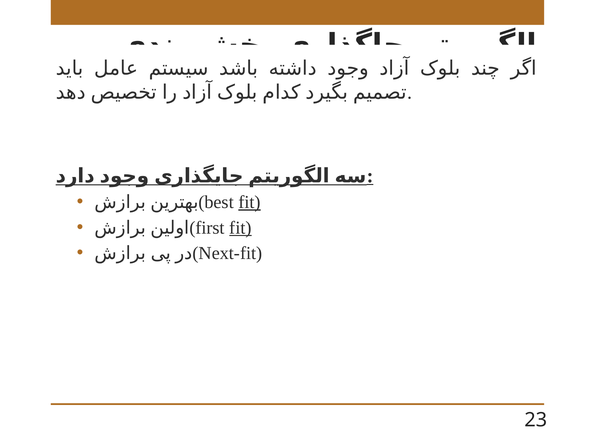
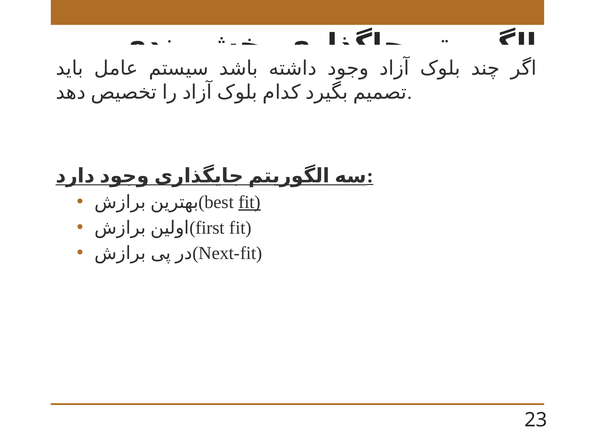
fit underline: present -> none (240, 228)
